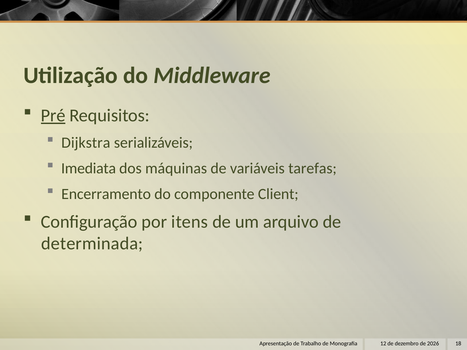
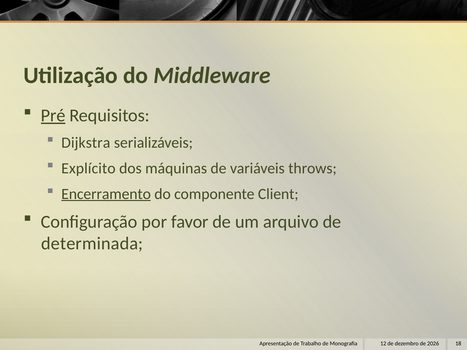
Imediata: Imediata -> Explícito (88, 168)
tarefas: tarefas -> throws (312, 168)
Encerramento underline: none -> present (106, 194)
itens: itens -> favor (190, 222)
